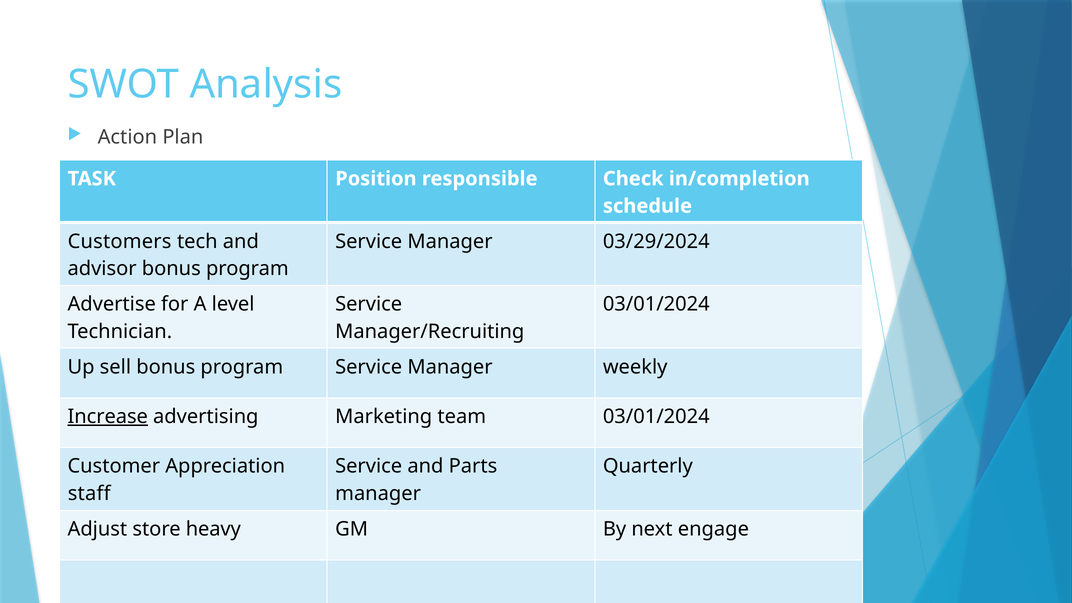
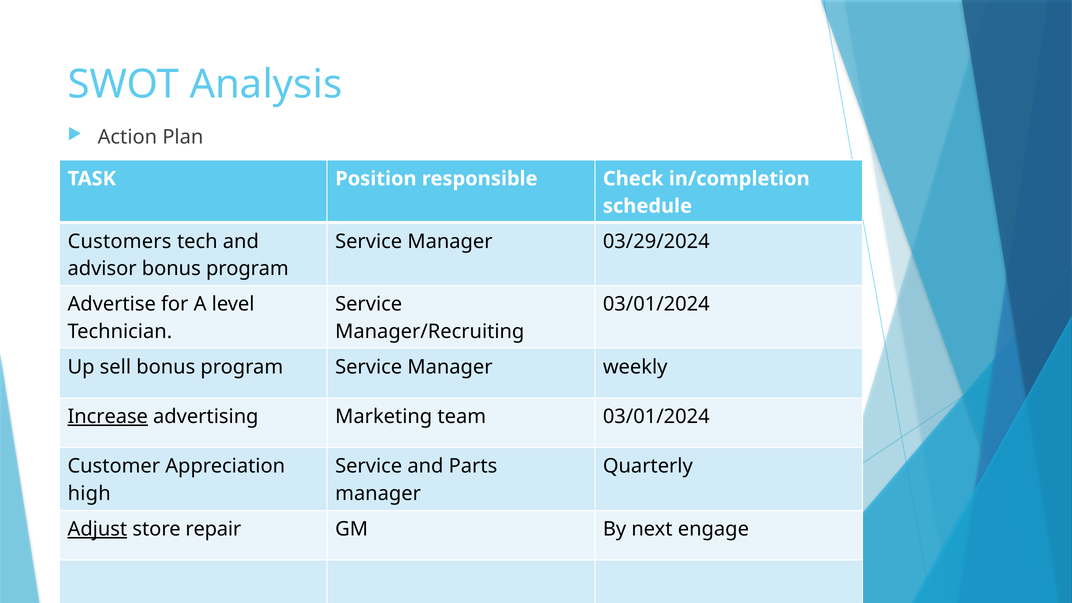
staff: staff -> high (89, 494)
Adjust underline: none -> present (97, 529)
heavy: heavy -> repair (213, 529)
